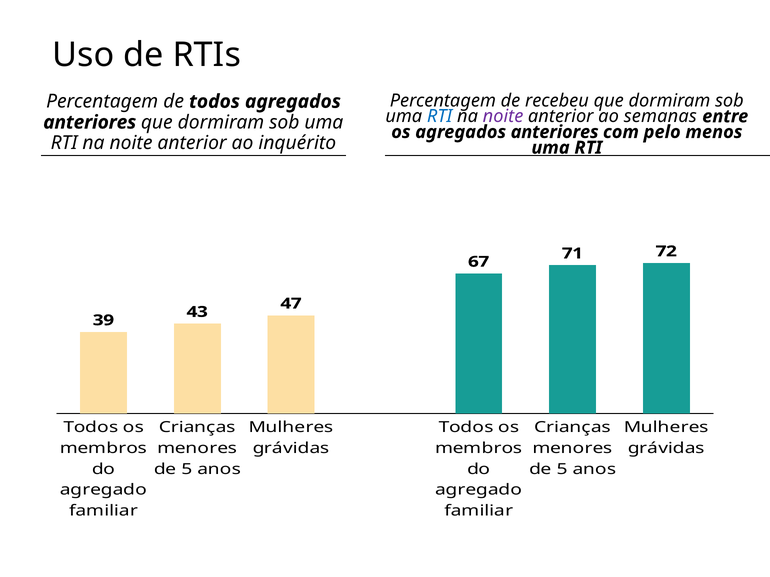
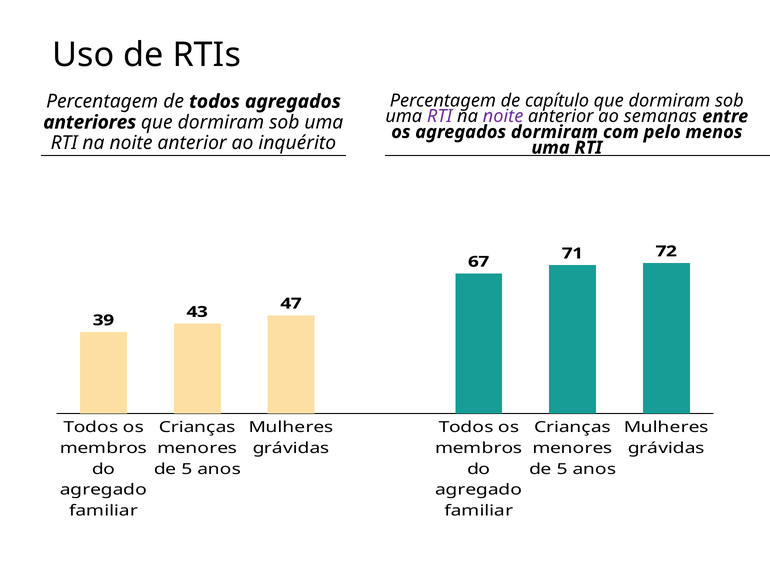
recebeu: recebeu -> capítulo (557, 101)
RTI colour: blue -> purple (440, 116)
os agregados anteriores: anteriores -> dormiram (554, 132)
